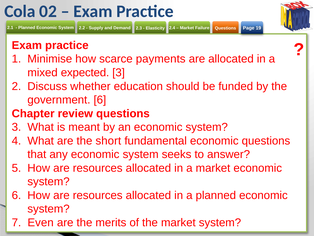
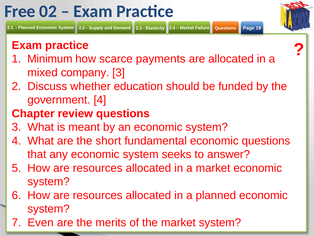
Cola: Cola -> Free (20, 11)
Minimise: Minimise -> Minimum (50, 59)
expected: expected -> company (85, 72)
government 6: 6 -> 4 (100, 100)
